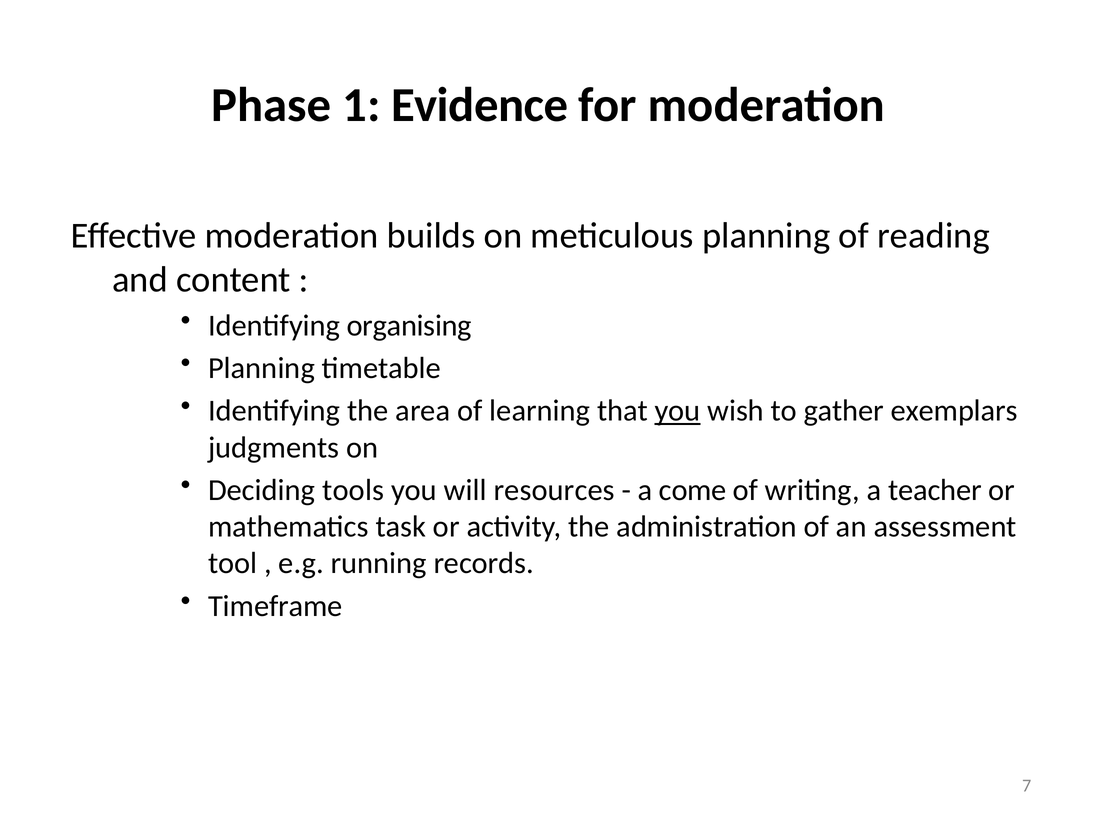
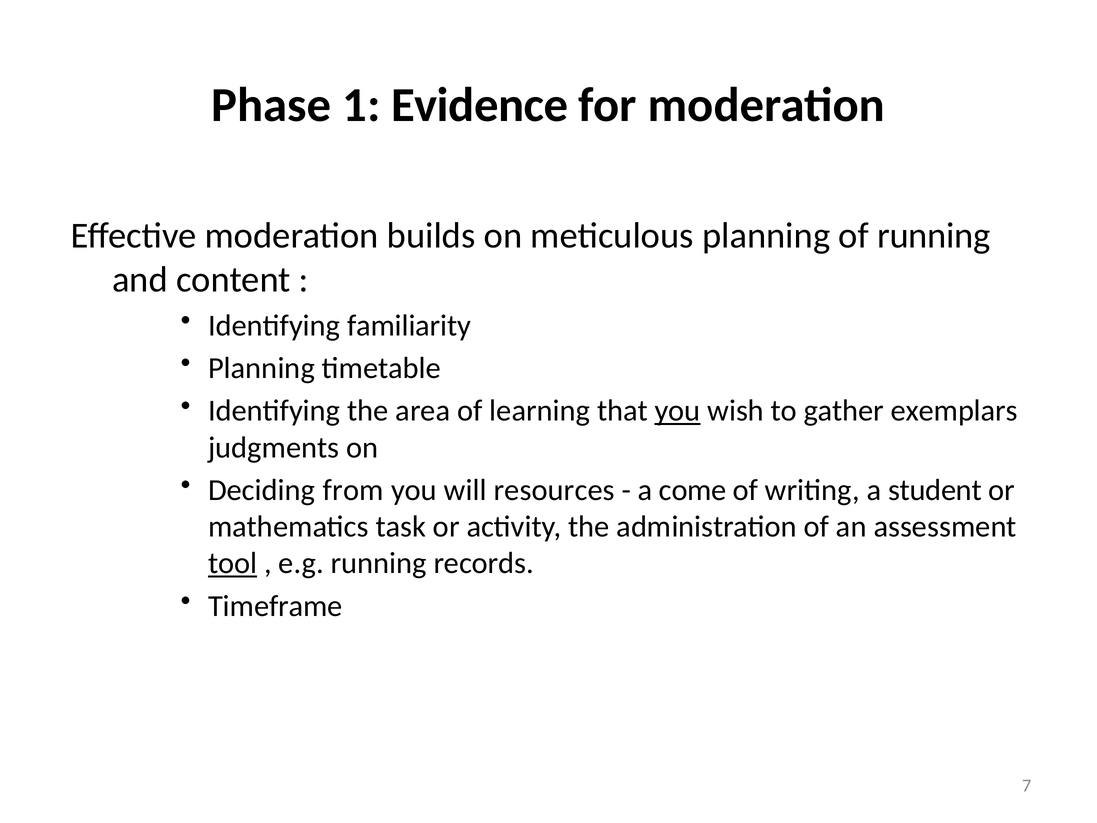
of reading: reading -> running (934, 236)
organising: organising -> familiarity (409, 325)
tools: tools -> from (353, 490)
teacher: teacher -> student (935, 490)
tool underline: none -> present (233, 563)
